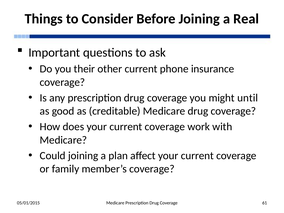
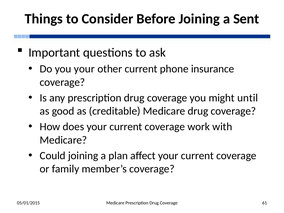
Real: Real -> Sent (246, 19)
you their: their -> your (84, 69)
